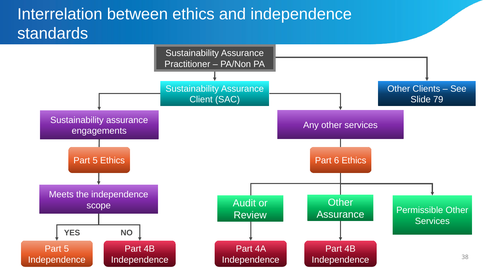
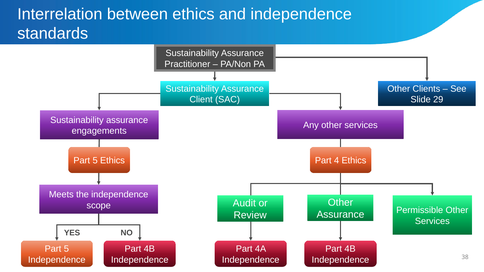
79: 79 -> 29 (438, 100)
6: 6 -> 4 (337, 161)
